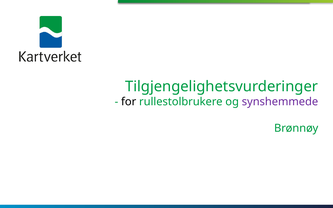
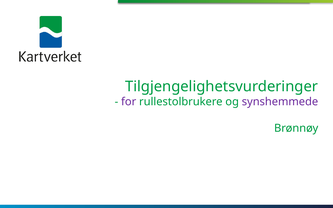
for colour: black -> purple (129, 102)
